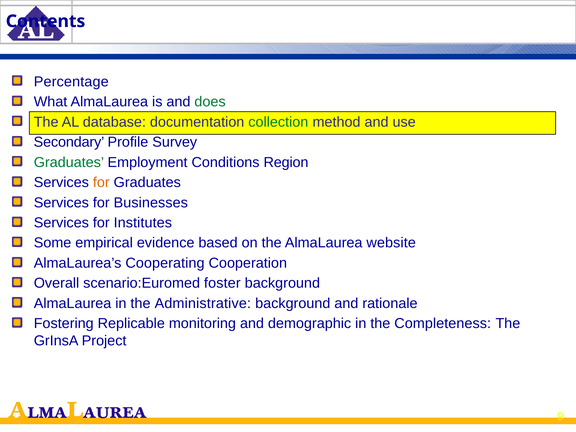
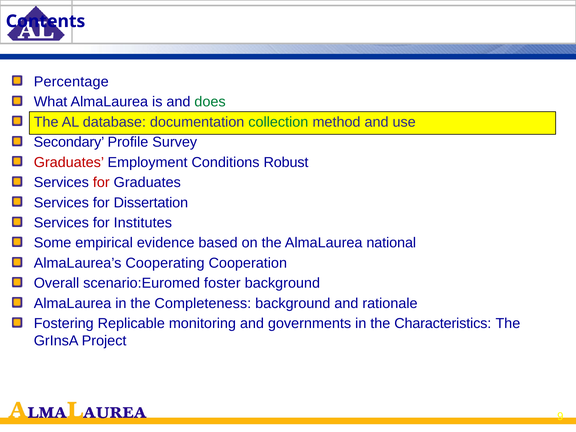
Graduates colour: green -> red (69, 162)
Region: Region -> Robust (286, 162)
for colour: orange -> red (101, 182)
Businesses: Businesses -> Dissertation (151, 203)
website: website -> national (391, 243)
Administrative: Administrative -> Completeness (203, 303)
demographic: demographic -> governments (310, 324)
Completeness: Completeness -> Characteristics (443, 324)
